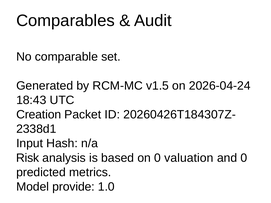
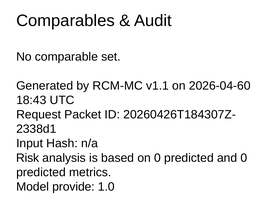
v1.5: v1.5 -> v1.1 (157, 86)
2026-04-24: 2026-04-24 -> 2026-04-60 (220, 86)
Creation: Creation -> Request (39, 115)
on 0 valuation: valuation -> predicted (189, 158)
